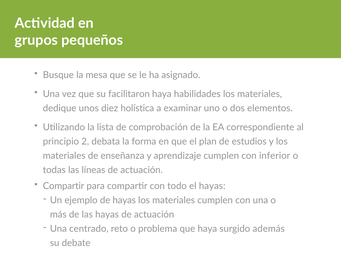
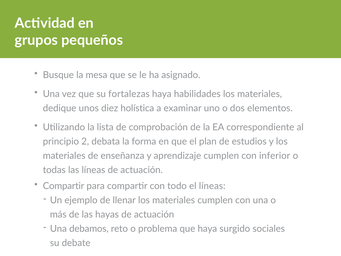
facilitaron: facilitaron -> fortalezas (129, 94)
el hayas: hayas -> líneas (212, 186)
de hayas: hayas -> llenar (124, 200)
centrado: centrado -> debamos (89, 228)
además: además -> sociales (269, 228)
